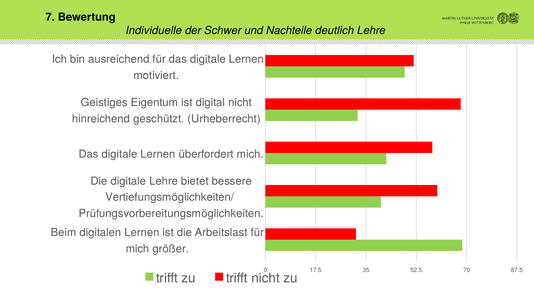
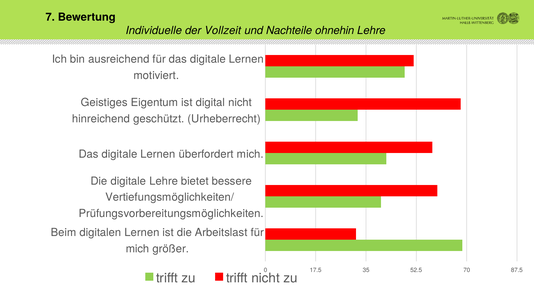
Schwer: Schwer -> Vollzeit (223, 31)
deutlich: deutlich -> ohnehin (335, 31)
